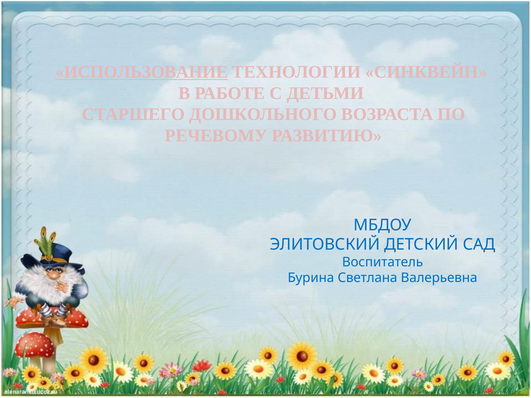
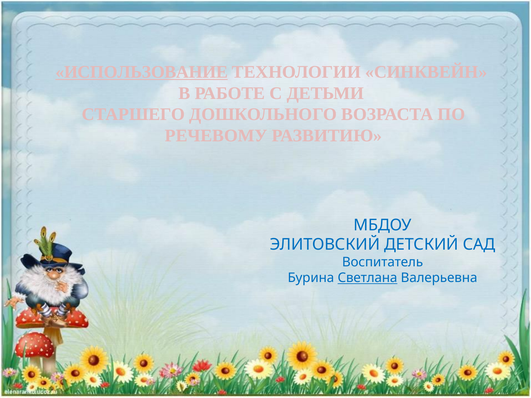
Светлана underline: none -> present (367, 278)
